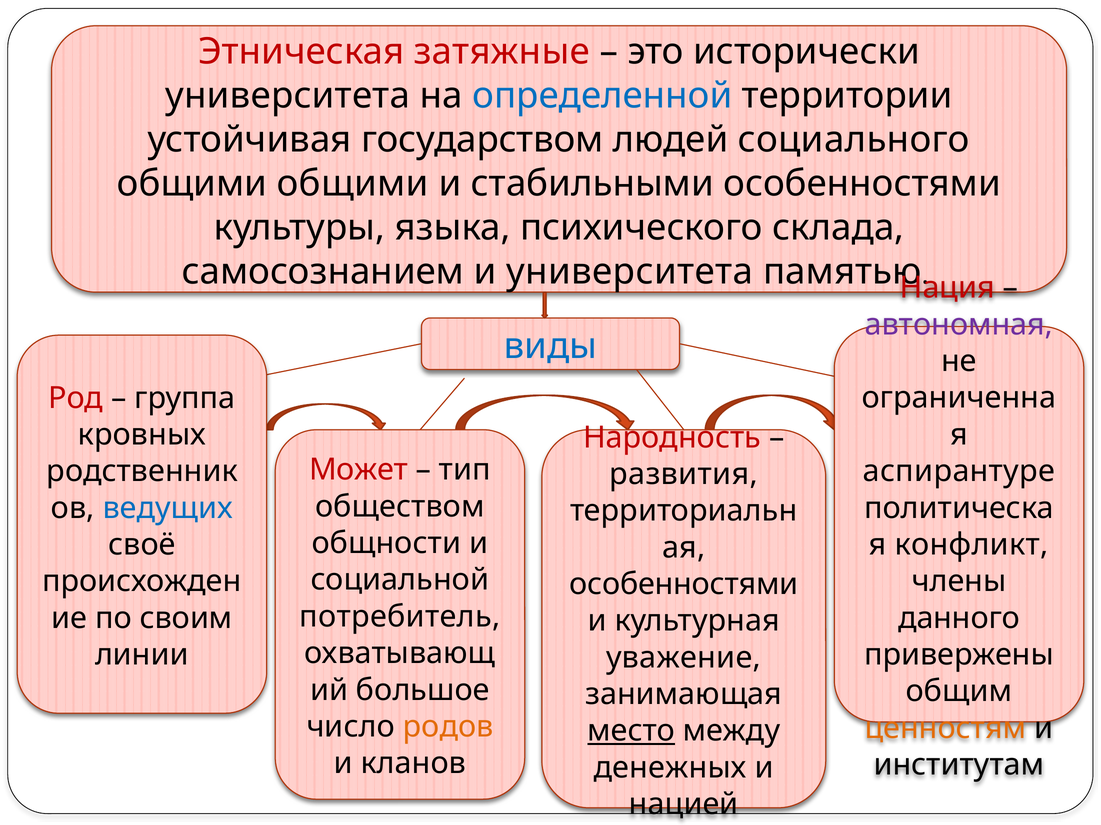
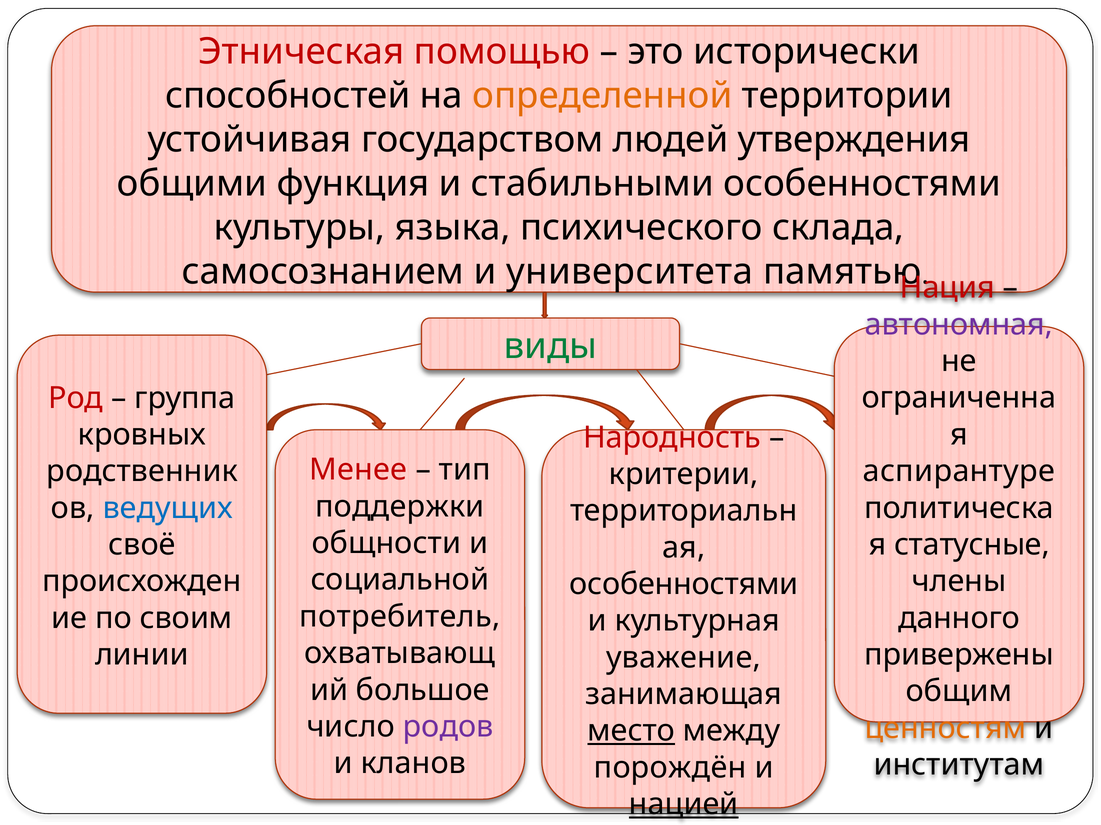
затяжные: затяжные -> помощью (502, 52)
университета: университета -> способностей (288, 96)
определенной colour: blue -> orange (602, 96)
социального: социального -> утверждения (854, 140)
общими общими: общими -> функция (353, 184)
виды colour: blue -> green (550, 347)
Может: Может -> Менее (358, 470)
развития: развития -> критерии (684, 475)
обществом: обществом -> поддержки (400, 507)
конфликт: конфликт -> статусные (972, 545)
родов colour: orange -> purple (448, 727)
денежных: денежных -> порождён (670, 768)
нацией underline: none -> present (684, 805)
